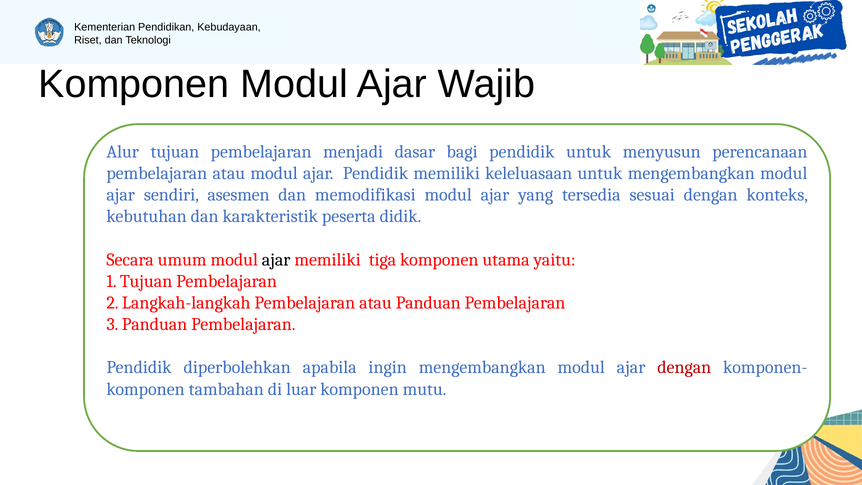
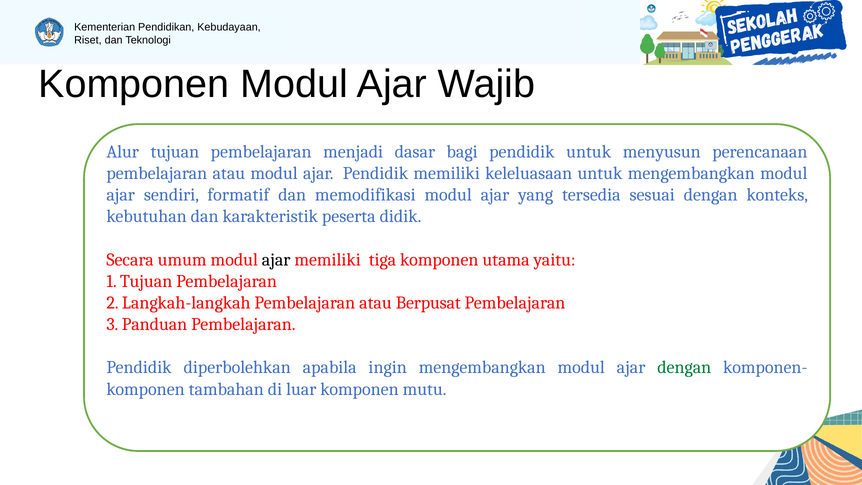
asesmen: asesmen -> formatif (238, 195)
atau Panduan: Panduan -> Berpusat (428, 303)
dengan colour: red -> green (684, 367)
